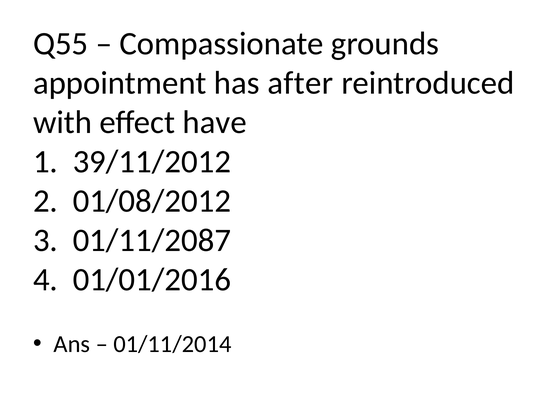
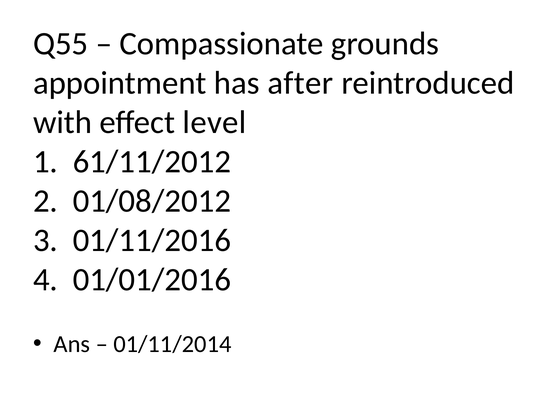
have: have -> level (214, 122)
39/11/2012: 39/11/2012 -> 61/11/2012 (152, 162)
01/11/2087: 01/11/2087 -> 01/11/2016 (152, 241)
